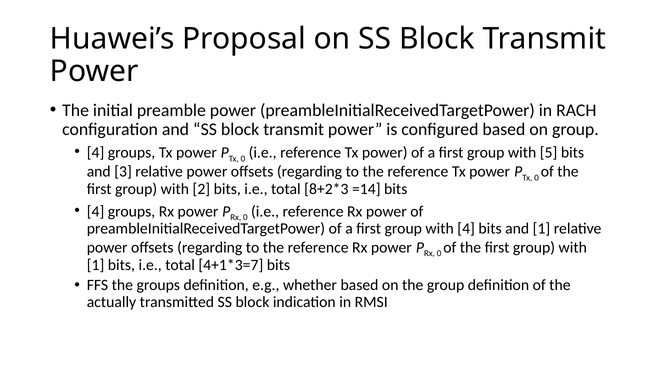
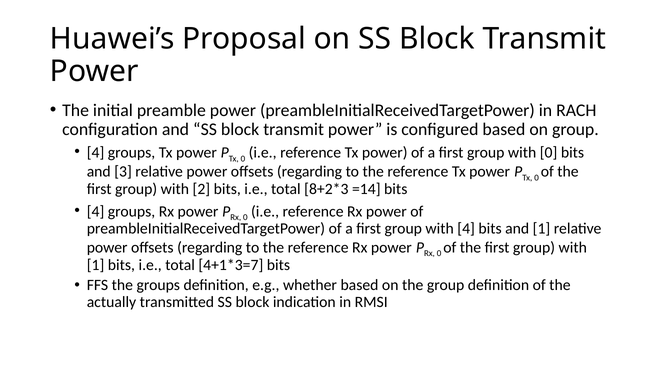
with 5: 5 -> 0 (549, 152)
